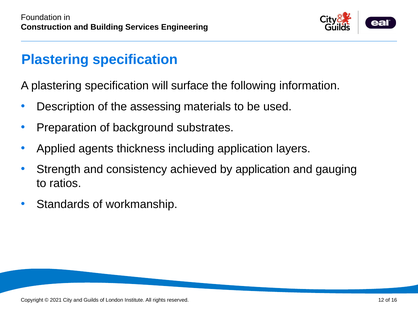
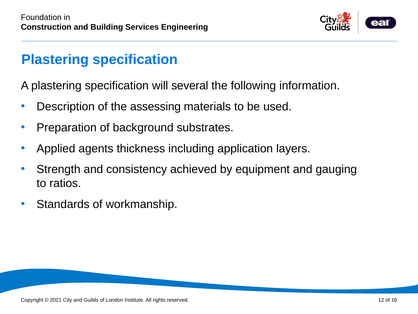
surface: surface -> several (190, 86)
by application: application -> equipment (263, 169)
